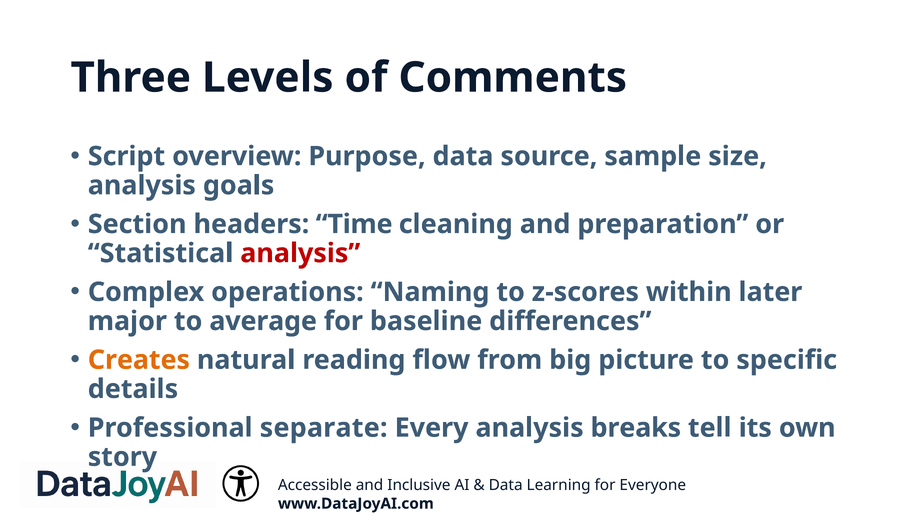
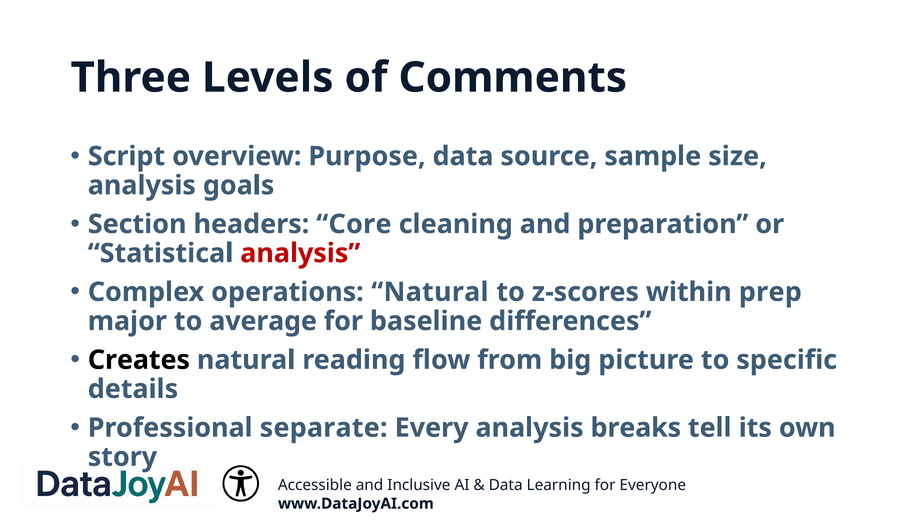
Time: Time -> Core (354, 224)
operations Naming: Naming -> Natural (430, 292)
later: later -> prep (770, 292)
Creates colour: orange -> black (139, 360)
